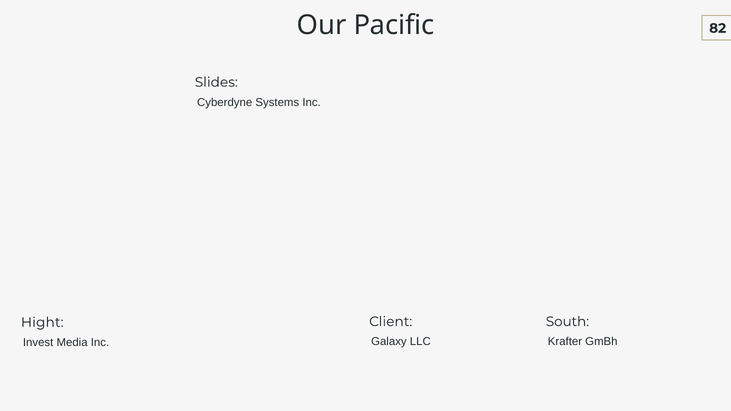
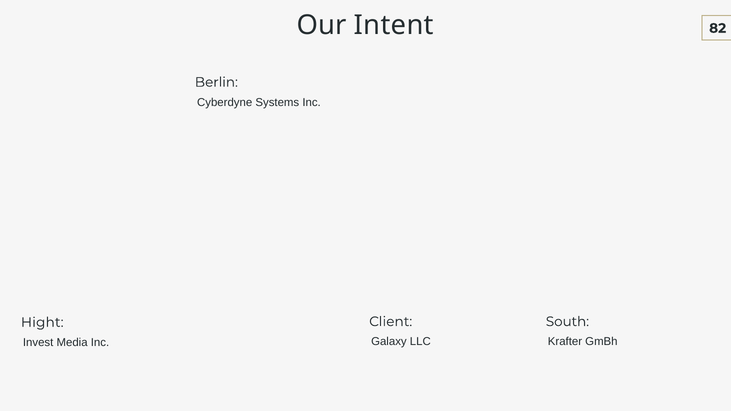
Pacific: Pacific -> Intent (394, 25)
Slides: Slides -> Berlin (216, 82)
